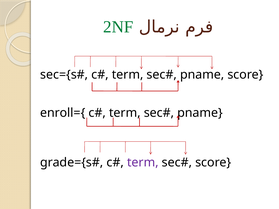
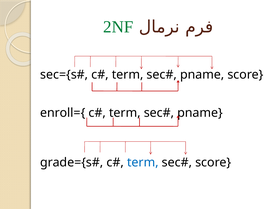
term colour: purple -> blue (143, 163)
